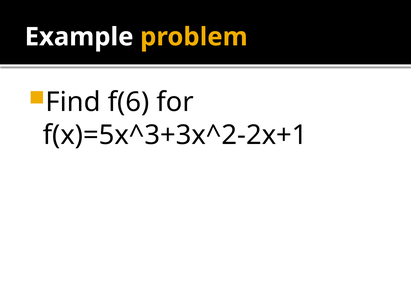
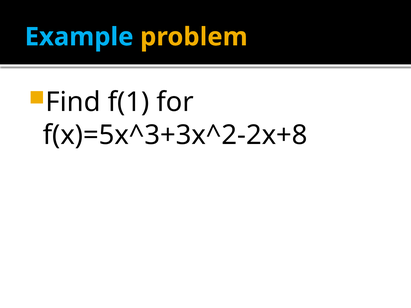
Example colour: white -> light blue (79, 37)
f(6: f(6 -> f(1 (129, 102)
f(x)=5x^3+3x^2-2x+1: f(x)=5x^3+3x^2-2x+1 -> f(x)=5x^3+3x^2-2x+8 (175, 135)
